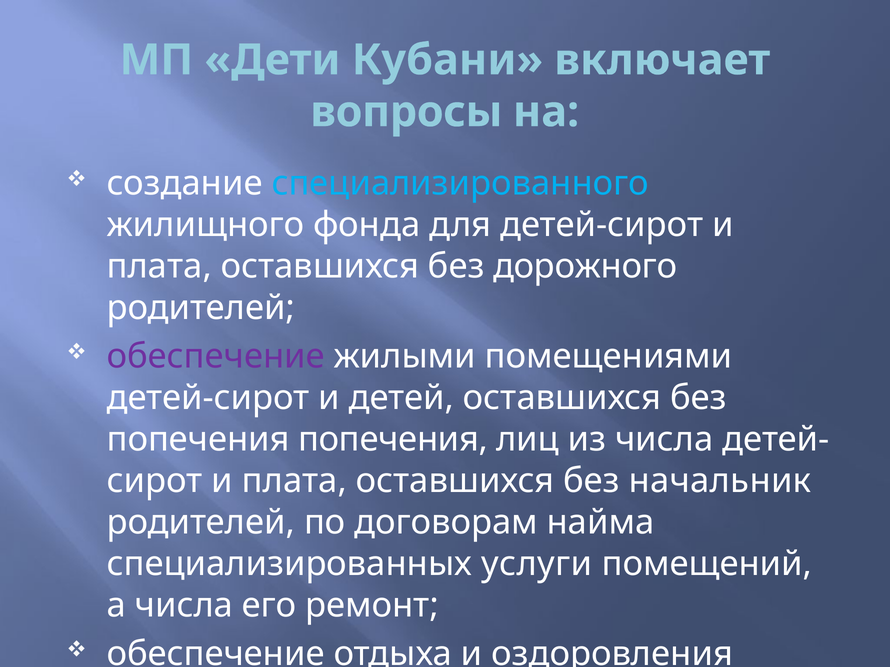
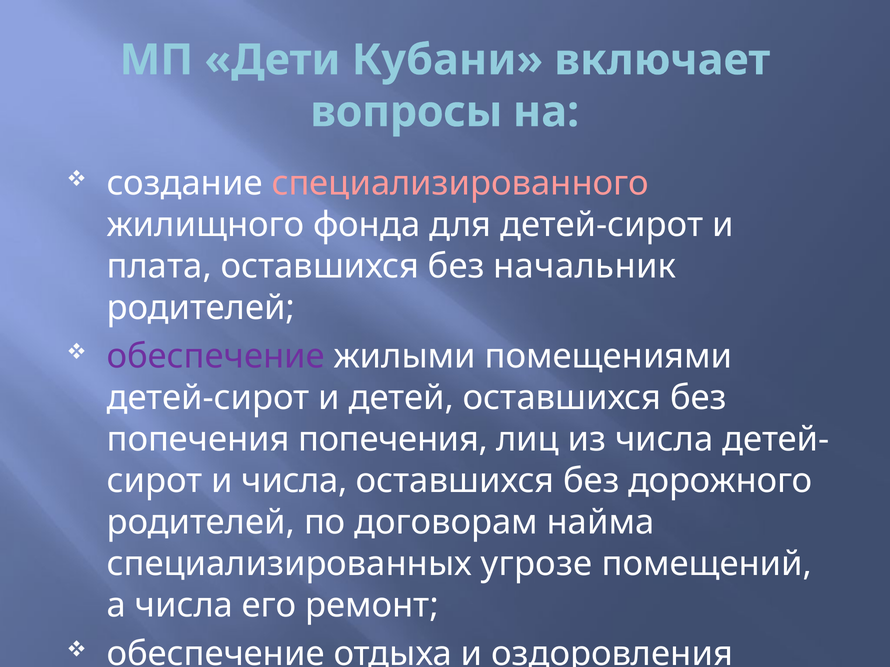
специализированного colour: light blue -> pink (460, 183)
дорожного: дорожного -> начальник (585, 266)
плата: плата -> числа (295, 481)
начальник: начальник -> дорожного (720, 481)
услуги: услуги -> угрозе (537, 564)
